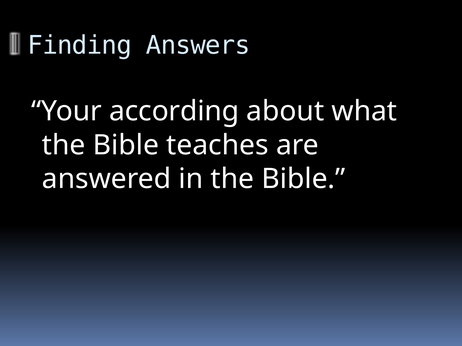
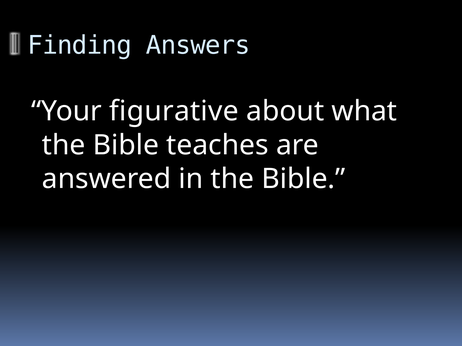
according: according -> figurative (174, 111)
